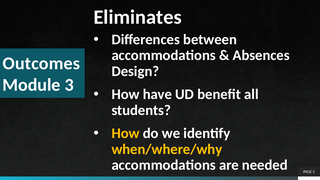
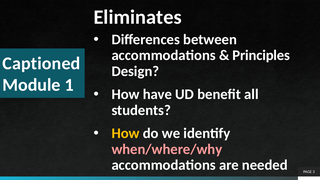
Absences: Absences -> Principles (261, 55)
Outcomes: Outcomes -> Captioned (41, 63)
Module 3: 3 -> 1 (69, 85)
when/where/why colour: yellow -> pink (167, 149)
